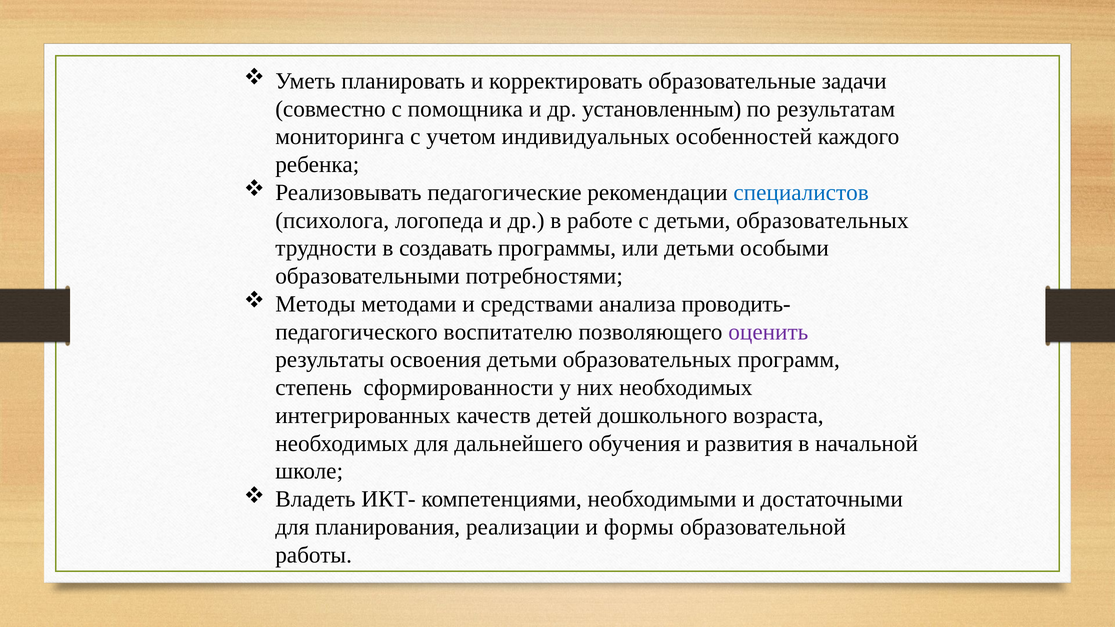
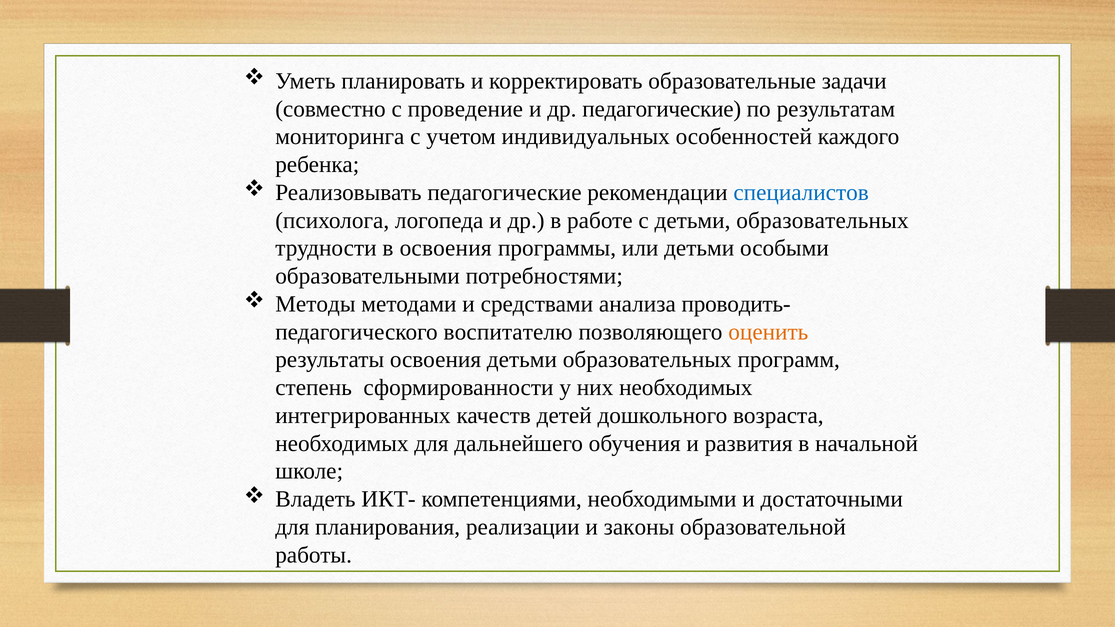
помощника: помощника -> проведение (465, 109)
др установленным: установленным -> педагогические (662, 109)
в создавать: создавать -> освоения (446, 248)
оценить colour: purple -> orange (768, 332)
формы: формы -> законы (639, 527)
